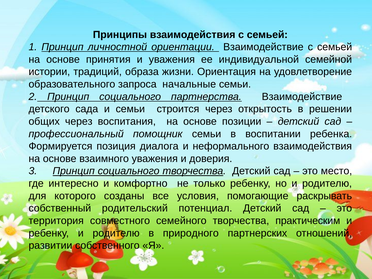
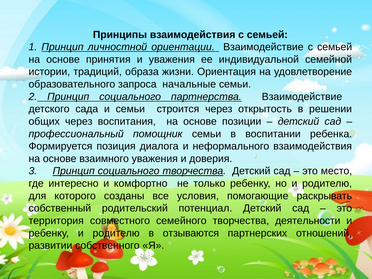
практическим: практическим -> деятельности (308, 221)
природного: природного -> отзываются (191, 233)
